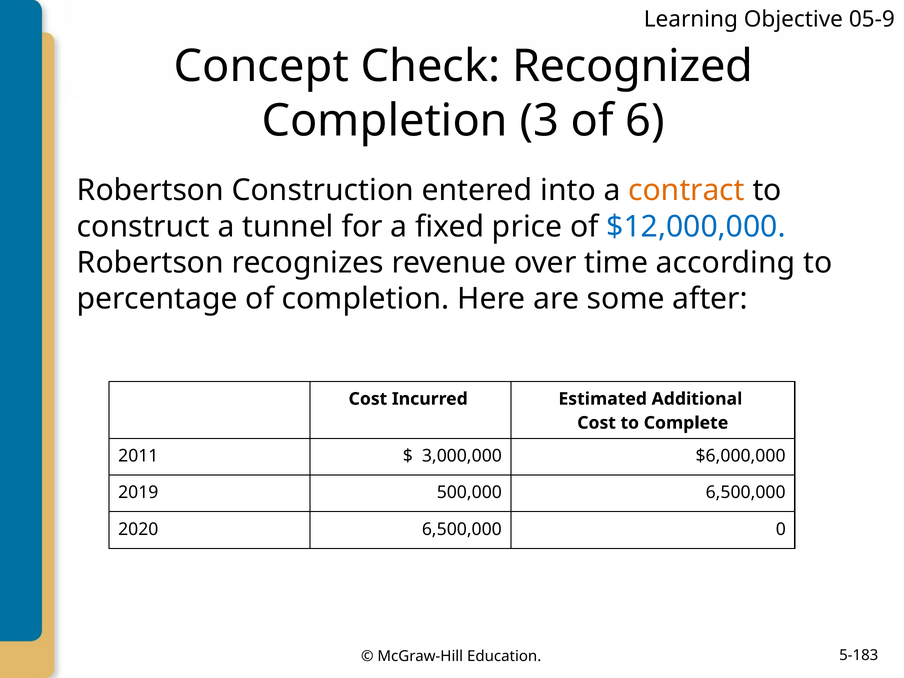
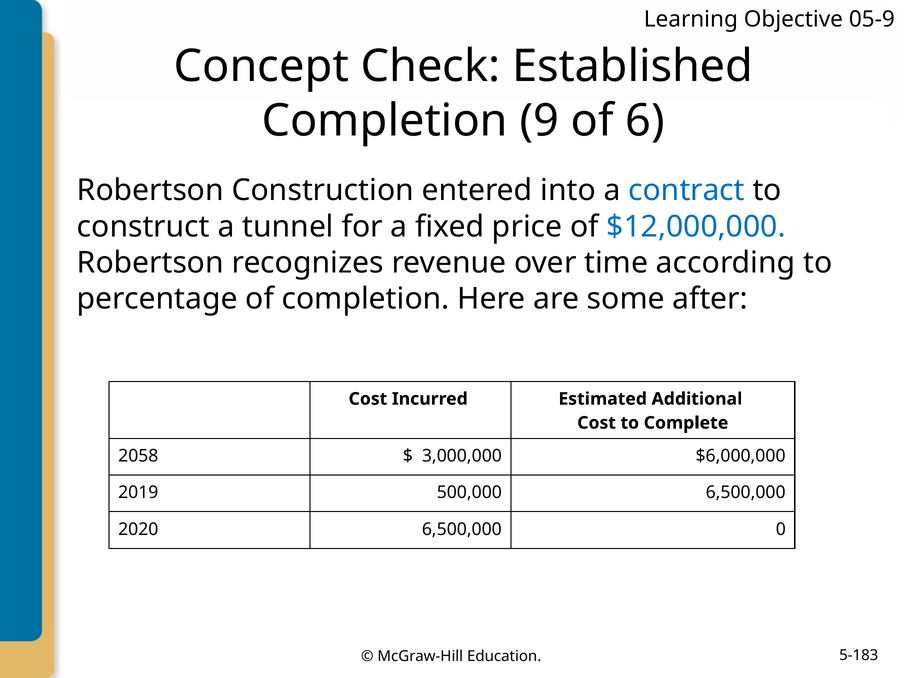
Recognized: Recognized -> Established (633, 66)
3: 3 -> 9 (539, 121)
contract colour: orange -> blue (687, 190)
2011: 2011 -> 2058 (138, 456)
